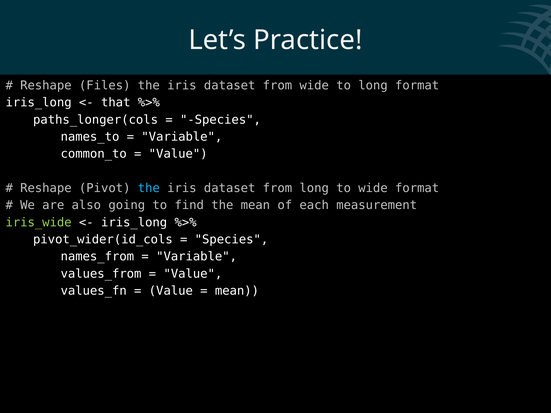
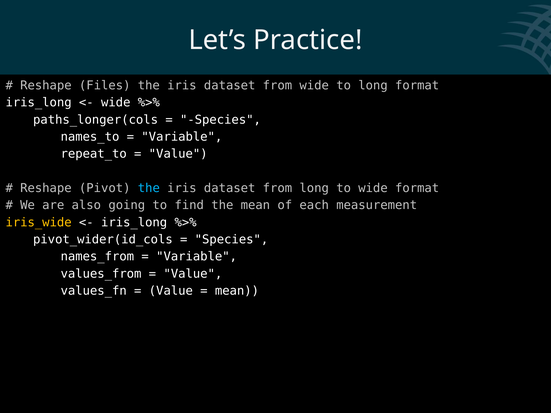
that: that -> wide (116, 103)
common_to: common_to -> repeat_to (94, 154)
iris_wide colour: light green -> yellow (39, 222)
